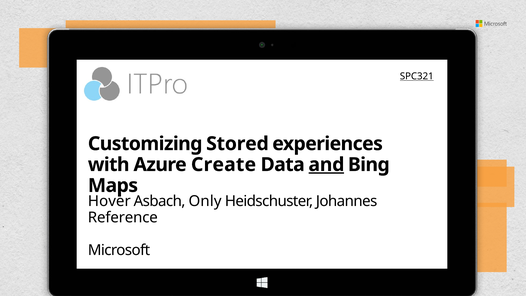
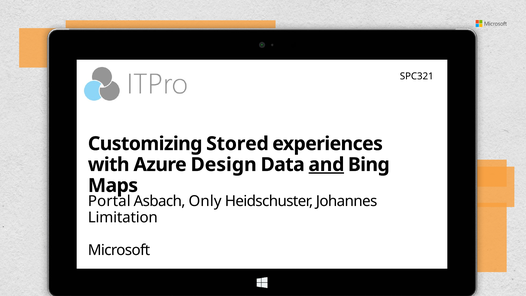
SPC321 underline: present -> none (417, 76)
Create: Create -> Design (224, 165)
Hover: Hover -> Portal (109, 201)
Reference: Reference -> Limitation (123, 217)
